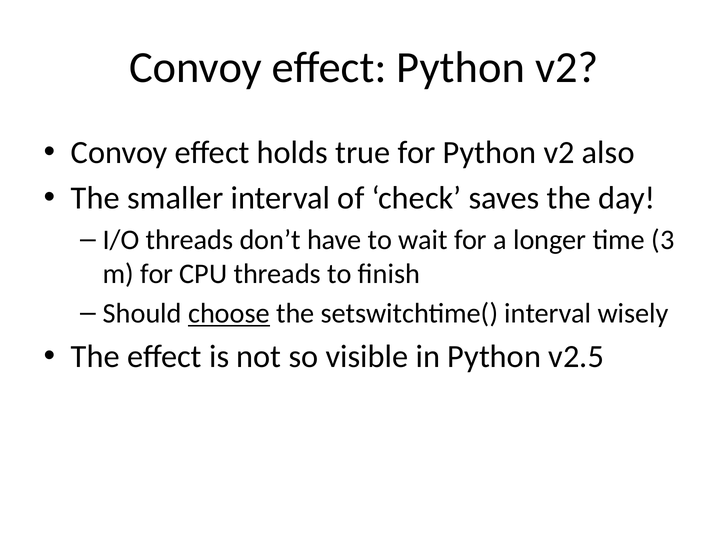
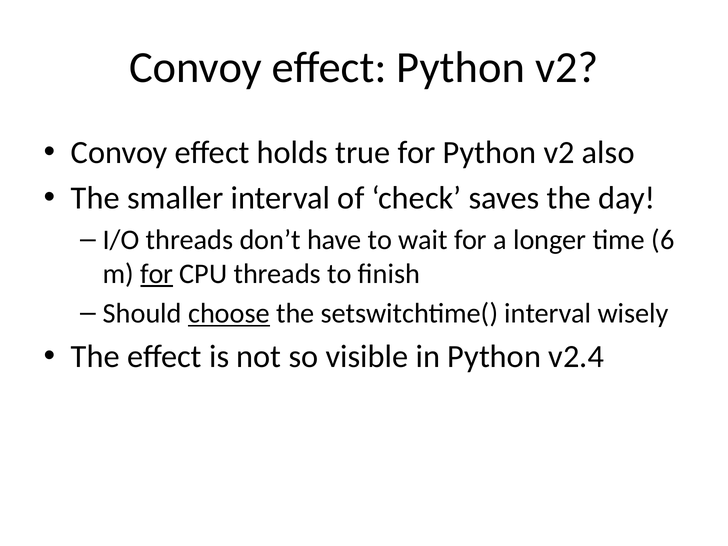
3: 3 -> 6 (663, 240)
for underline: none -> present (157, 274)
v2.5: v2.5 -> v2.4 (576, 357)
